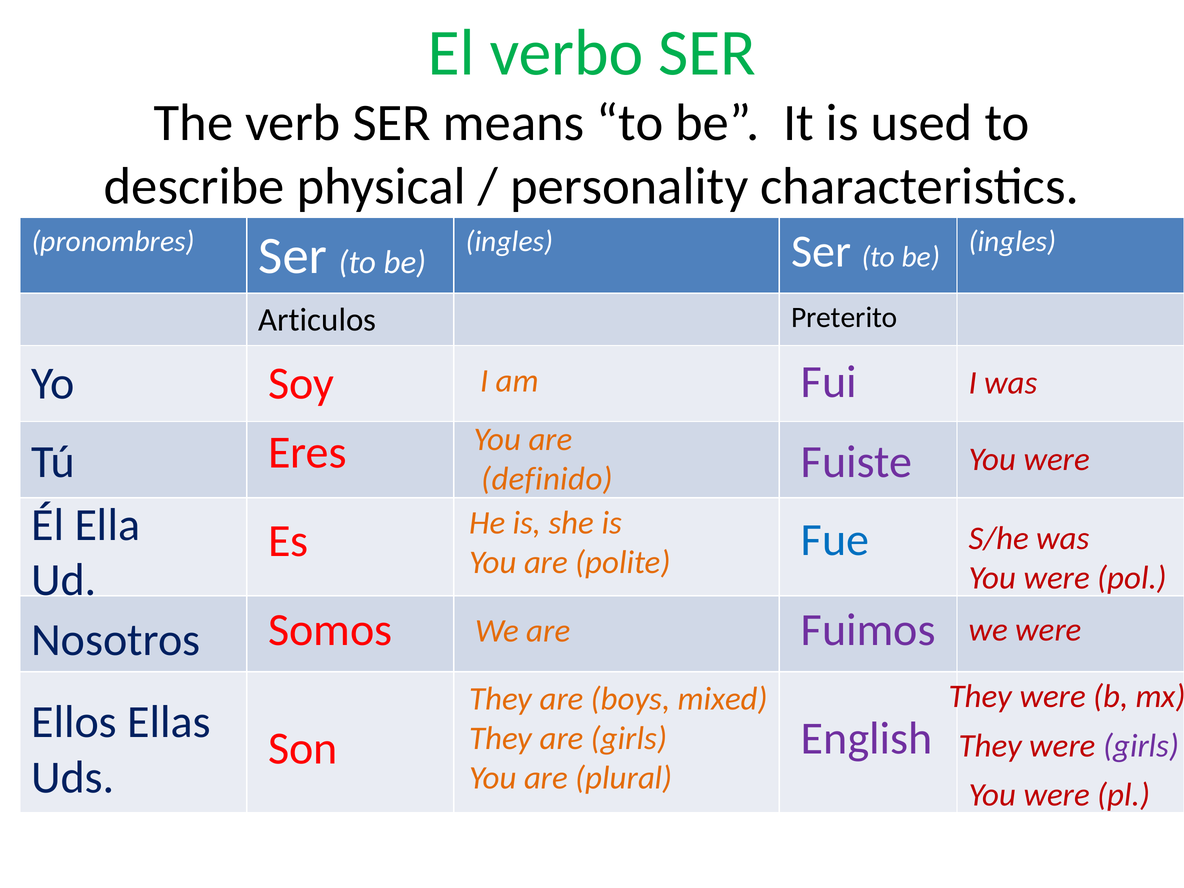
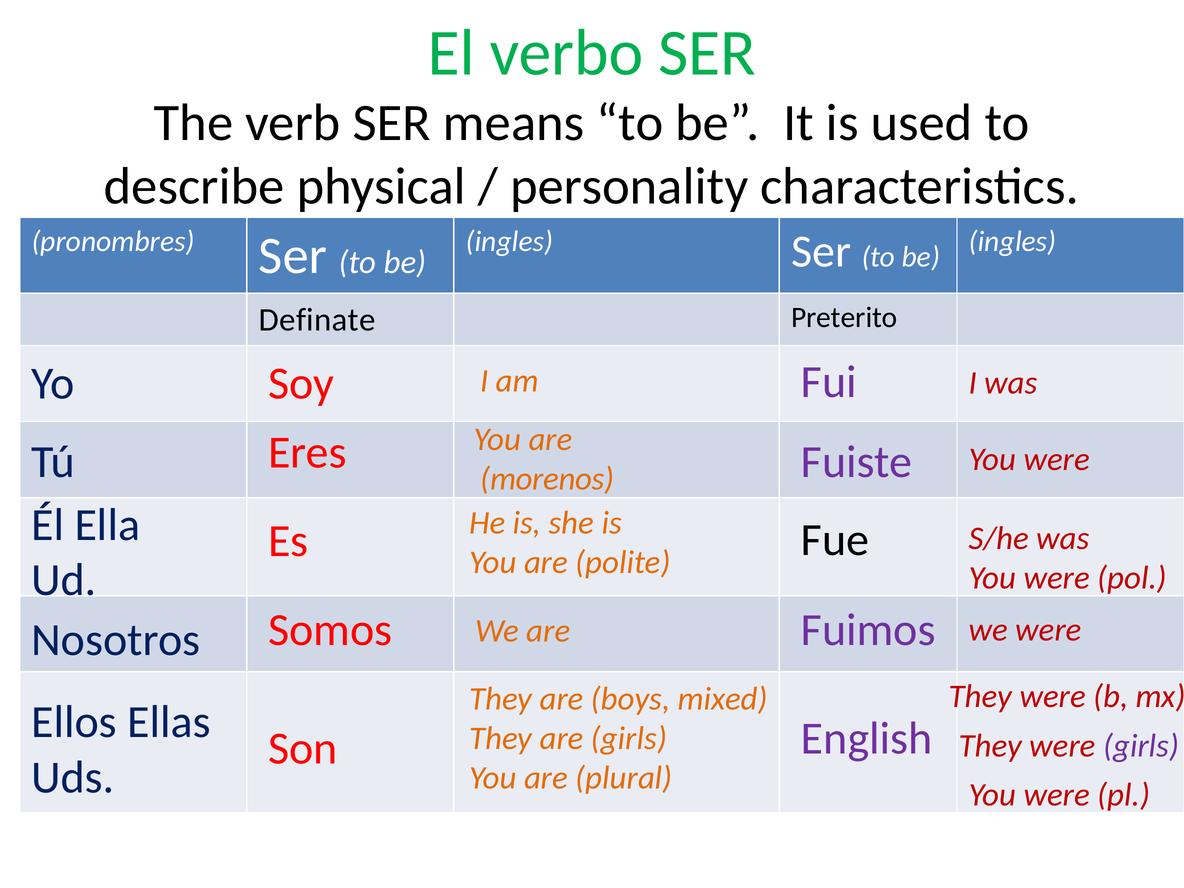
Articulos: Articulos -> Definate (317, 320)
definido: definido -> morenos (547, 479)
Fue colour: blue -> black (835, 540)
